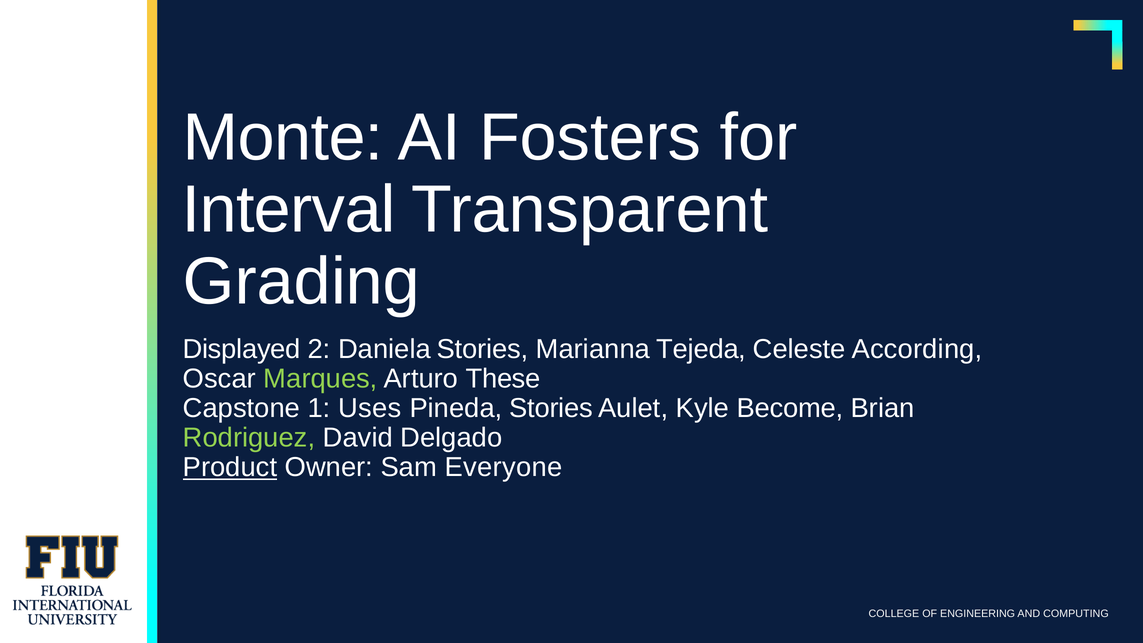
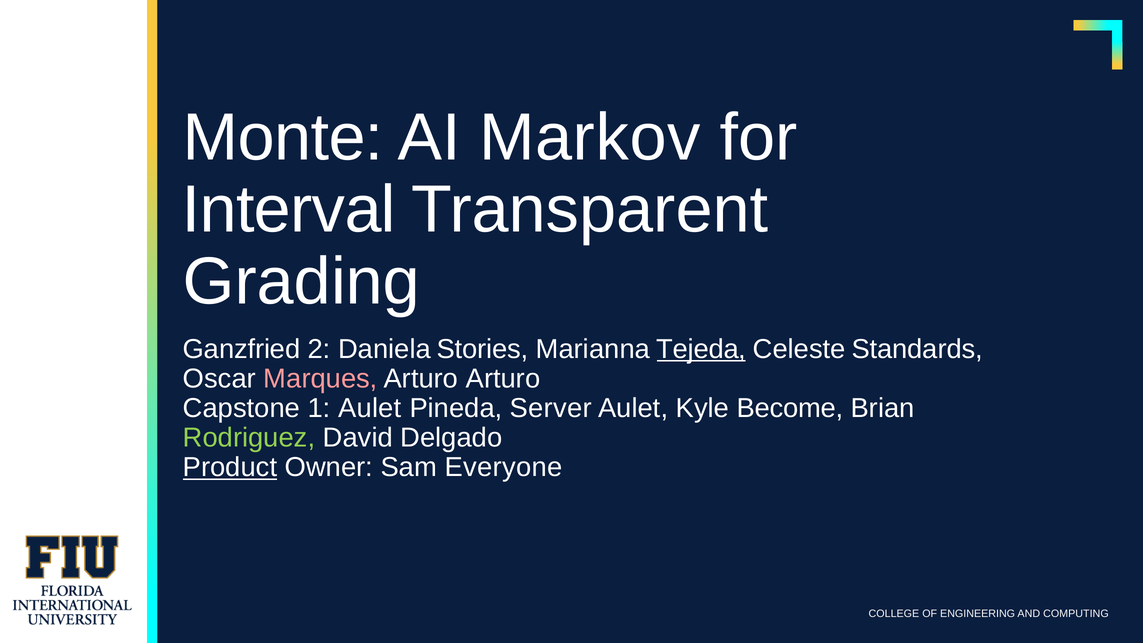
Fosters: Fosters -> Markov (590, 137)
Displayed: Displayed -> Ganzfried (242, 349)
Tejeda underline: none -> present (701, 349)
According: According -> Standards (917, 349)
Marques colour: light green -> pink (321, 379)
Arturo These: These -> Arturo (503, 379)
1 Uses: Uses -> Aulet (370, 408)
Pineda Stories: Stories -> Server (551, 408)
